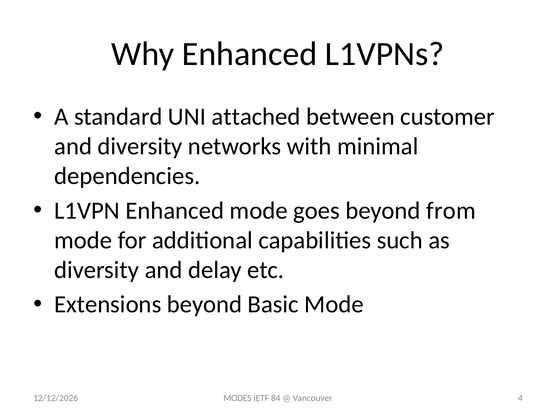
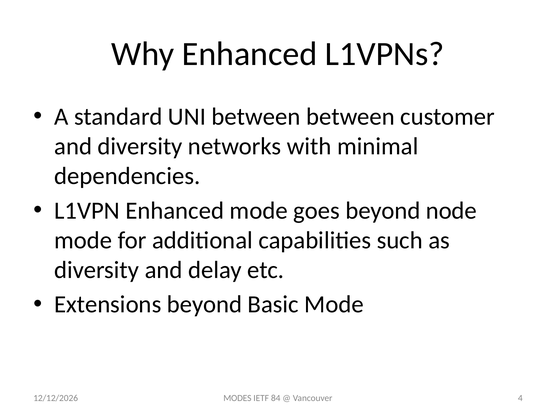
UNI attached: attached -> between (256, 117)
from: from -> node (451, 211)
